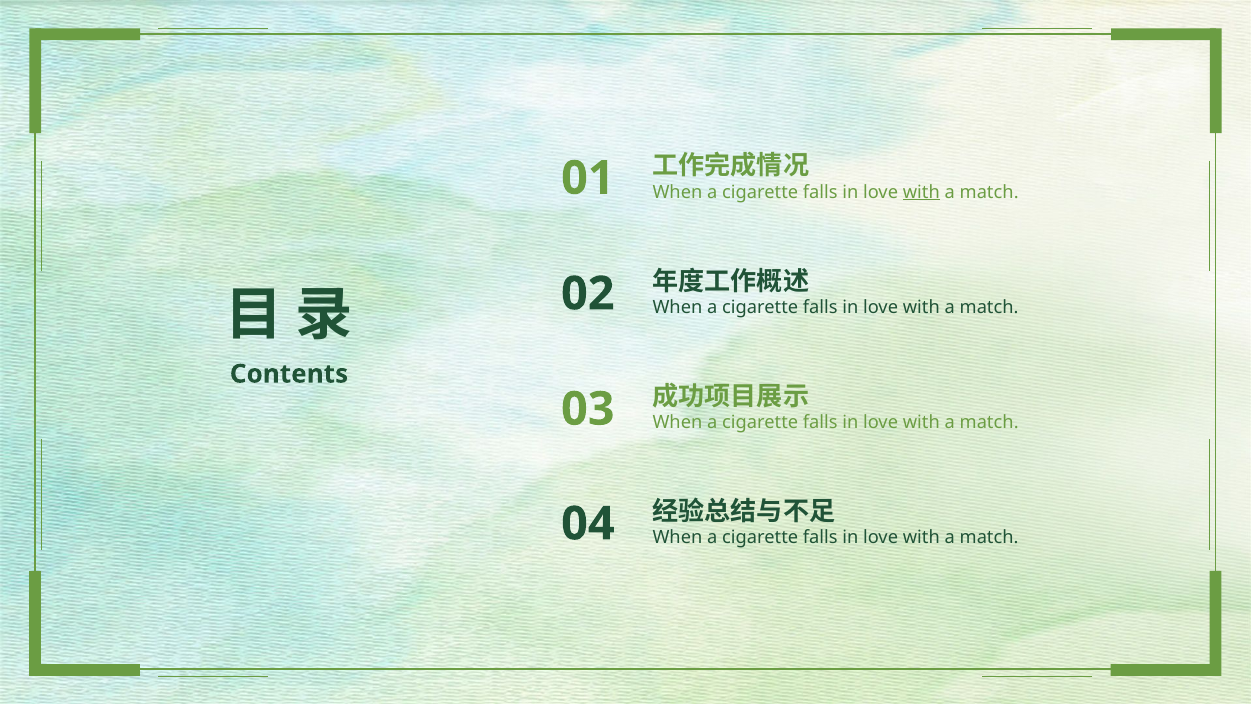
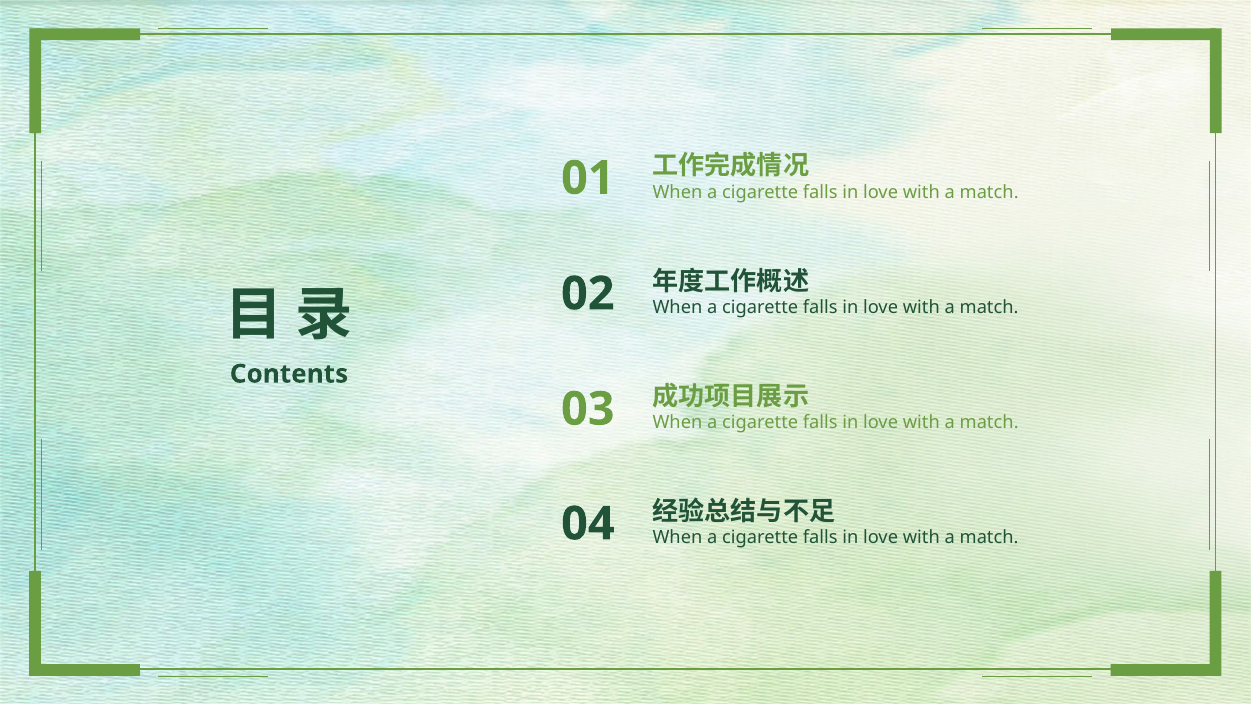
with underline: present -> none (921, 192)
